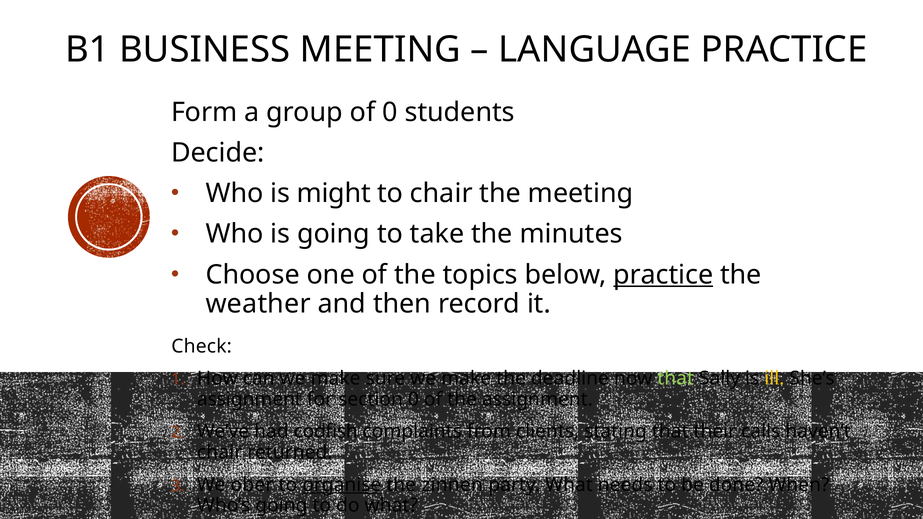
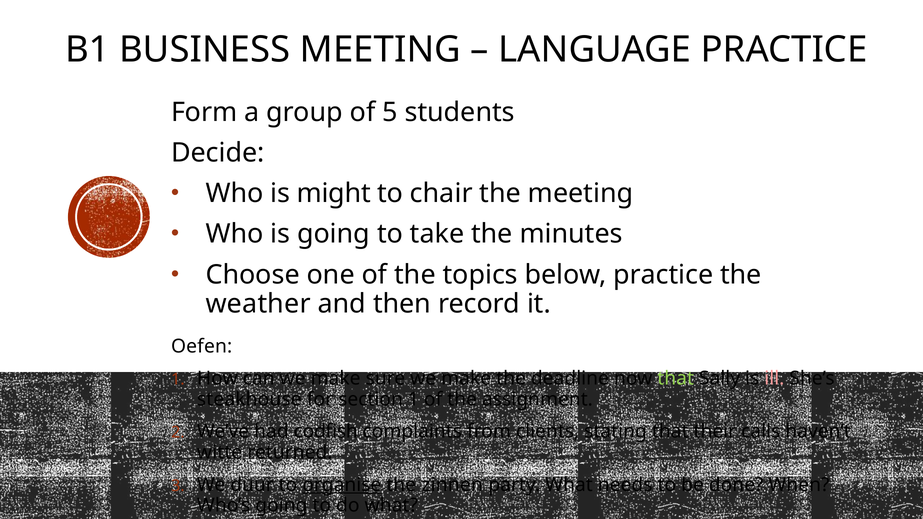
of 0: 0 -> 5 (390, 112)
practice underline: present -> none (663, 275)
Check: Check -> Oefen (202, 346)
ill colour: yellow -> pink (774, 379)
assignment: assignment -> steakhouse (249, 399)
section 0: 0 -> 1 (413, 399)
chair: chair -> witte (220, 453)
ober: ober -> duur (252, 485)
